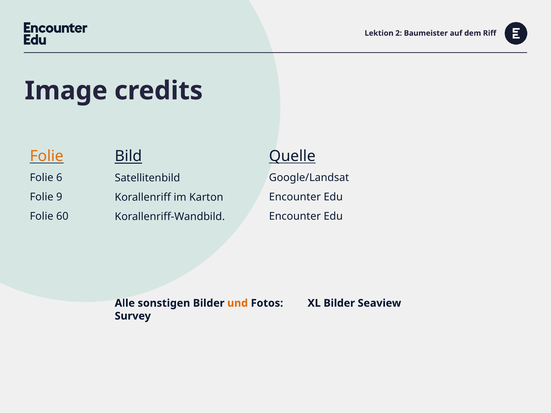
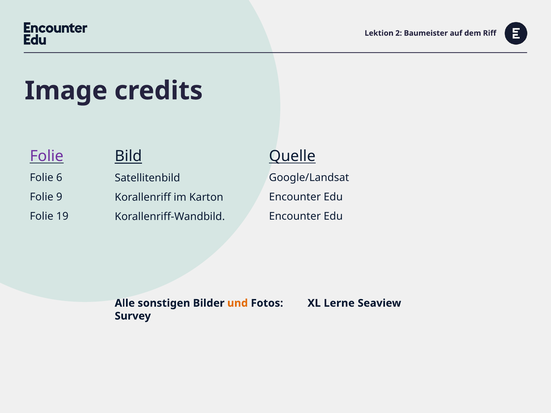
Folie colour: orange -> purple (47, 156)
60: 60 -> 19 (62, 216)
XL Bilder: Bilder -> Lerne (339, 303)
